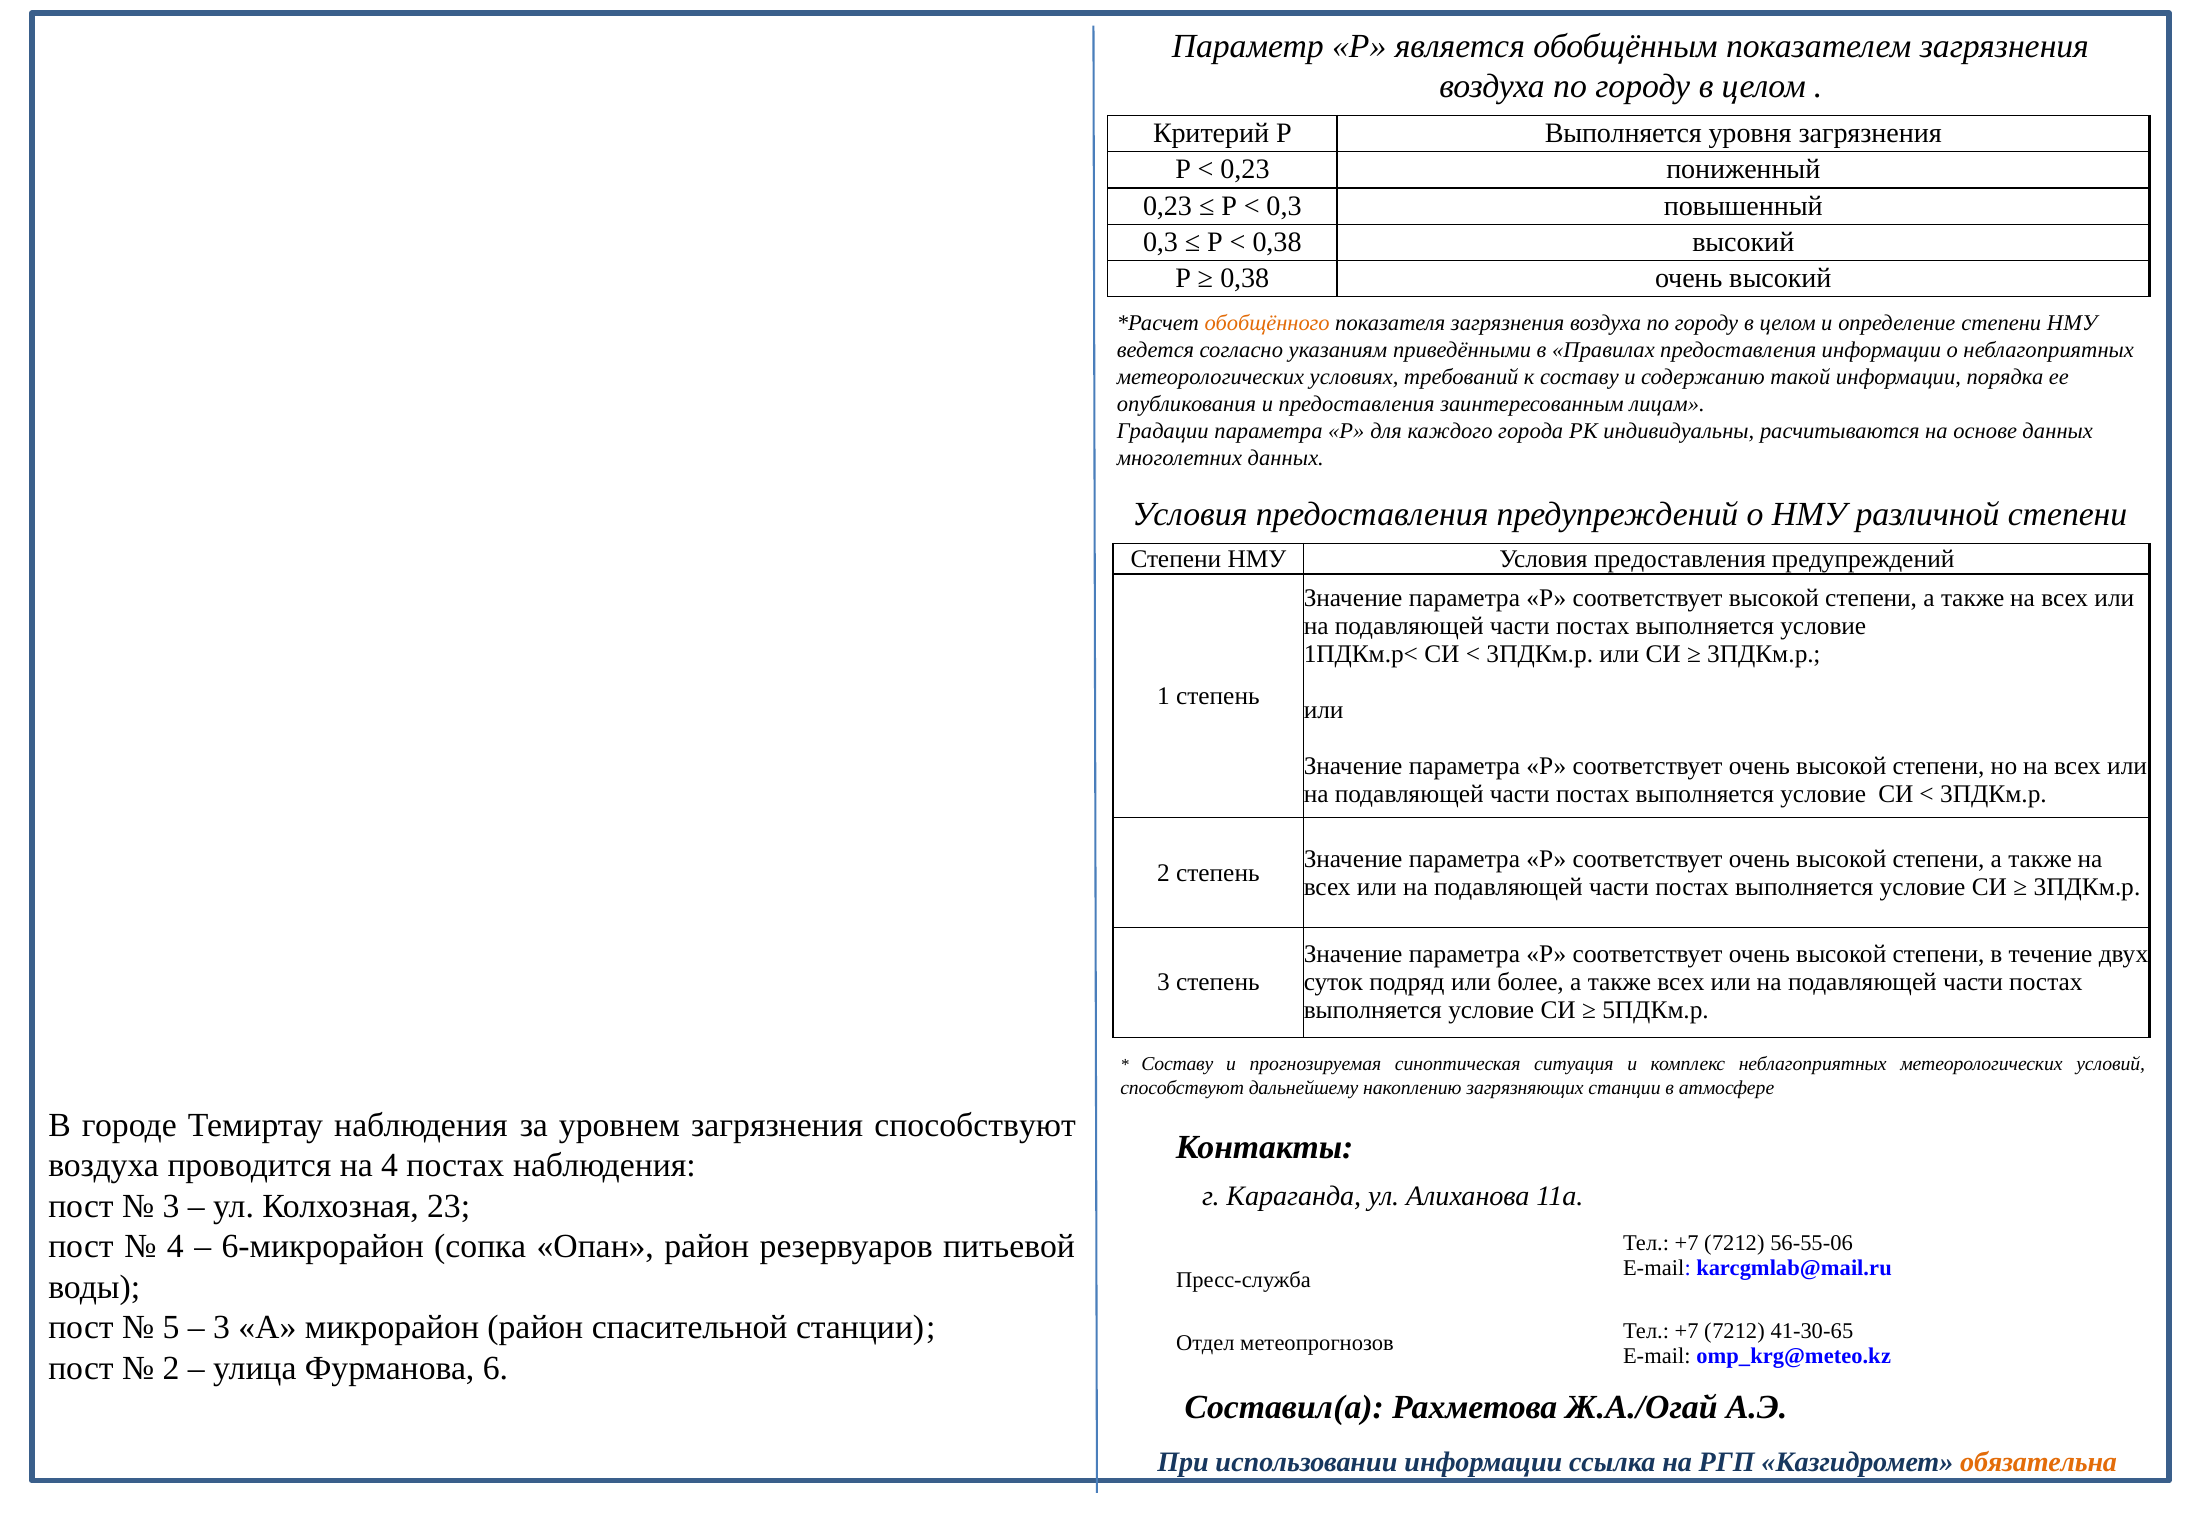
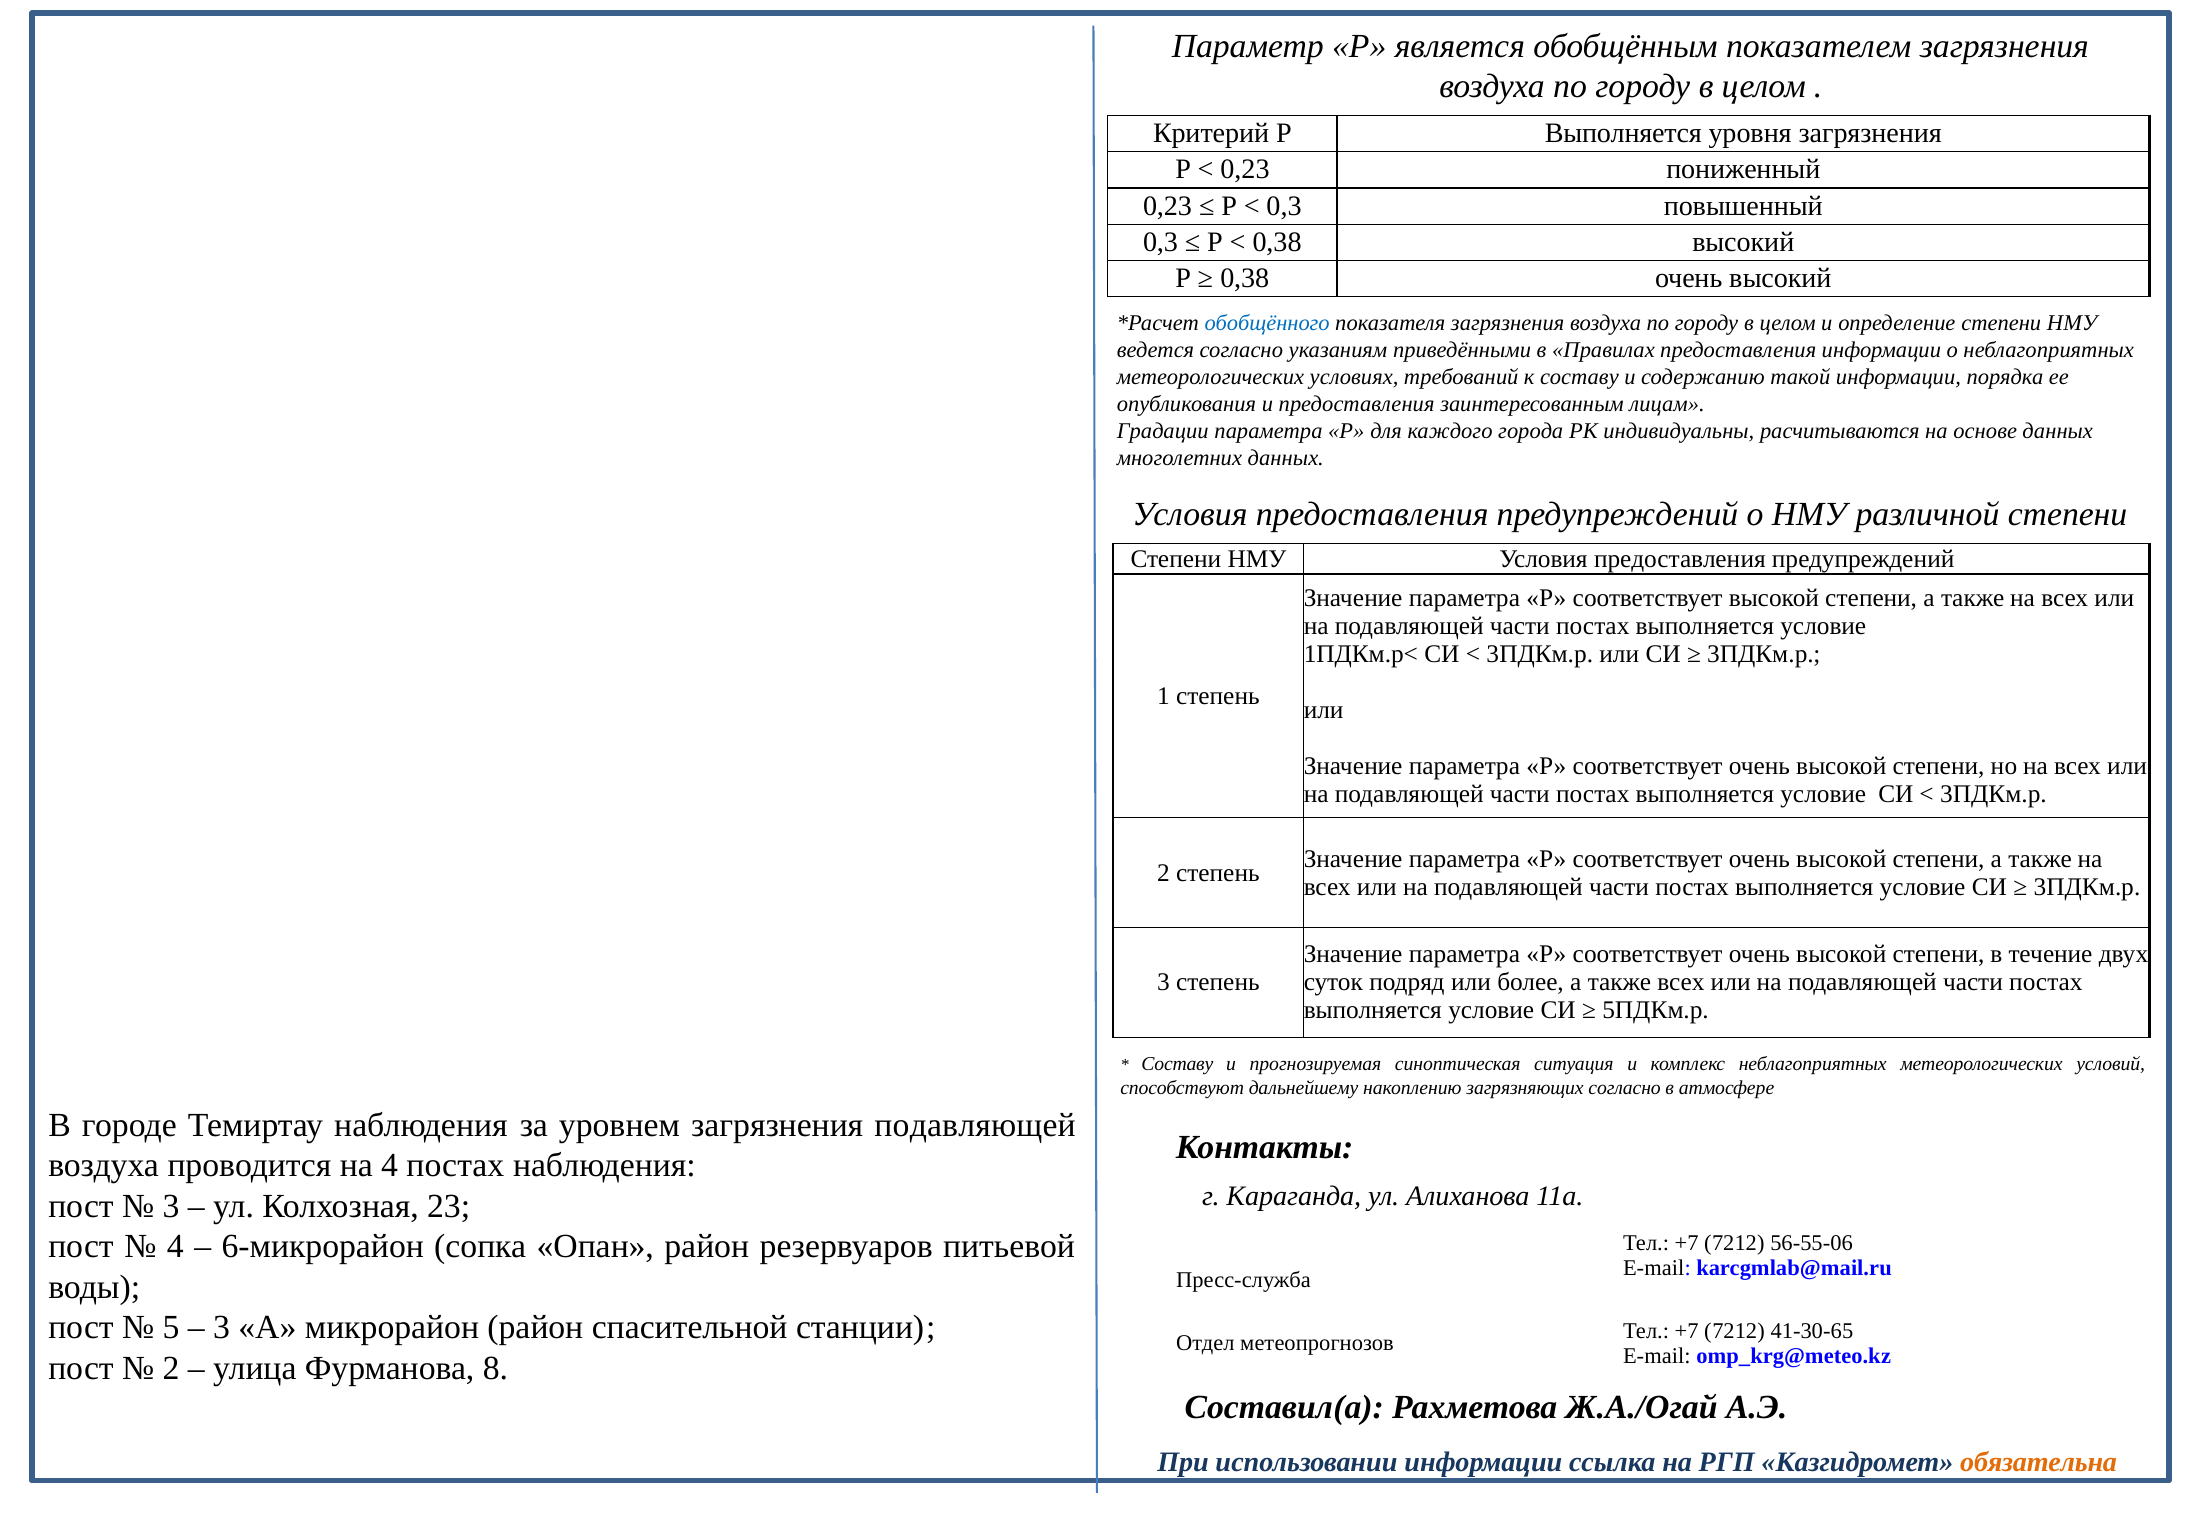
обобщённого colour: orange -> blue (1267, 323)
загрязняющих станции: станции -> согласно (1625, 1088)
загрязнения способствуют: способствуют -> подавляющей (975, 1125)
6: 6 -> 8 (495, 1368)
